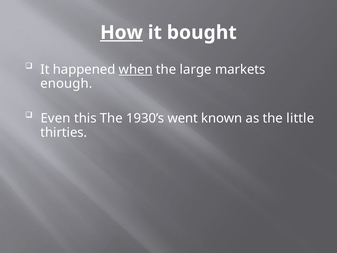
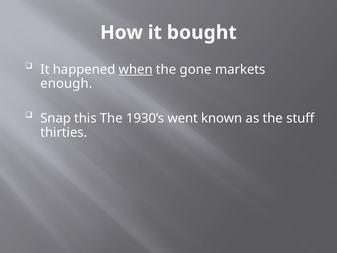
How underline: present -> none (122, 33)
large: large -> gone (196, 69)
Even: Even -> Snap (56, 118)
little: little -> stuff (300, 118)
